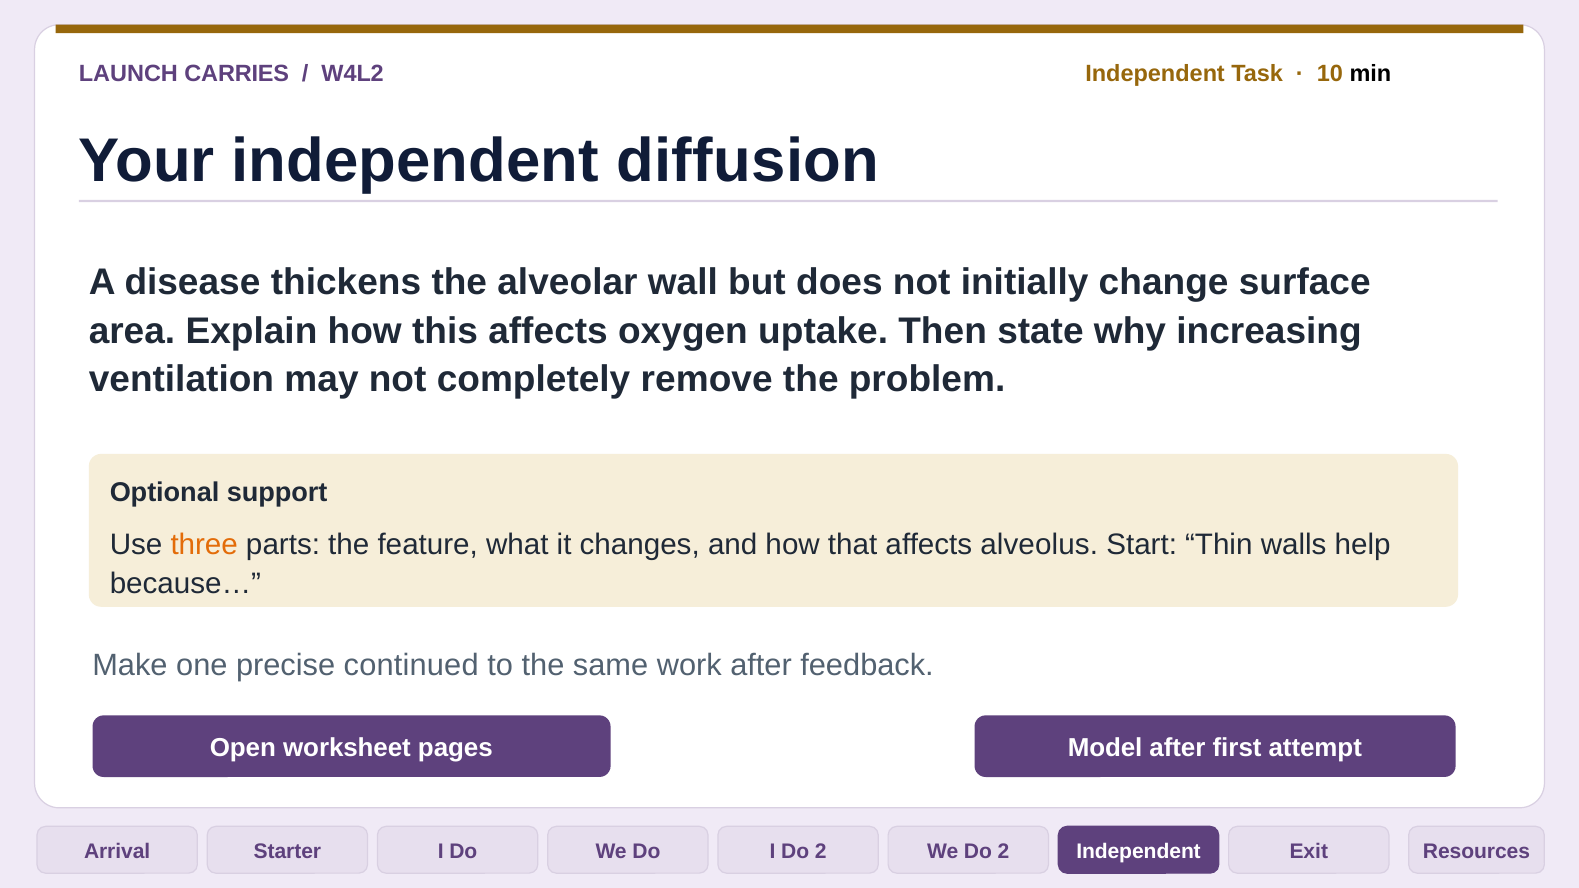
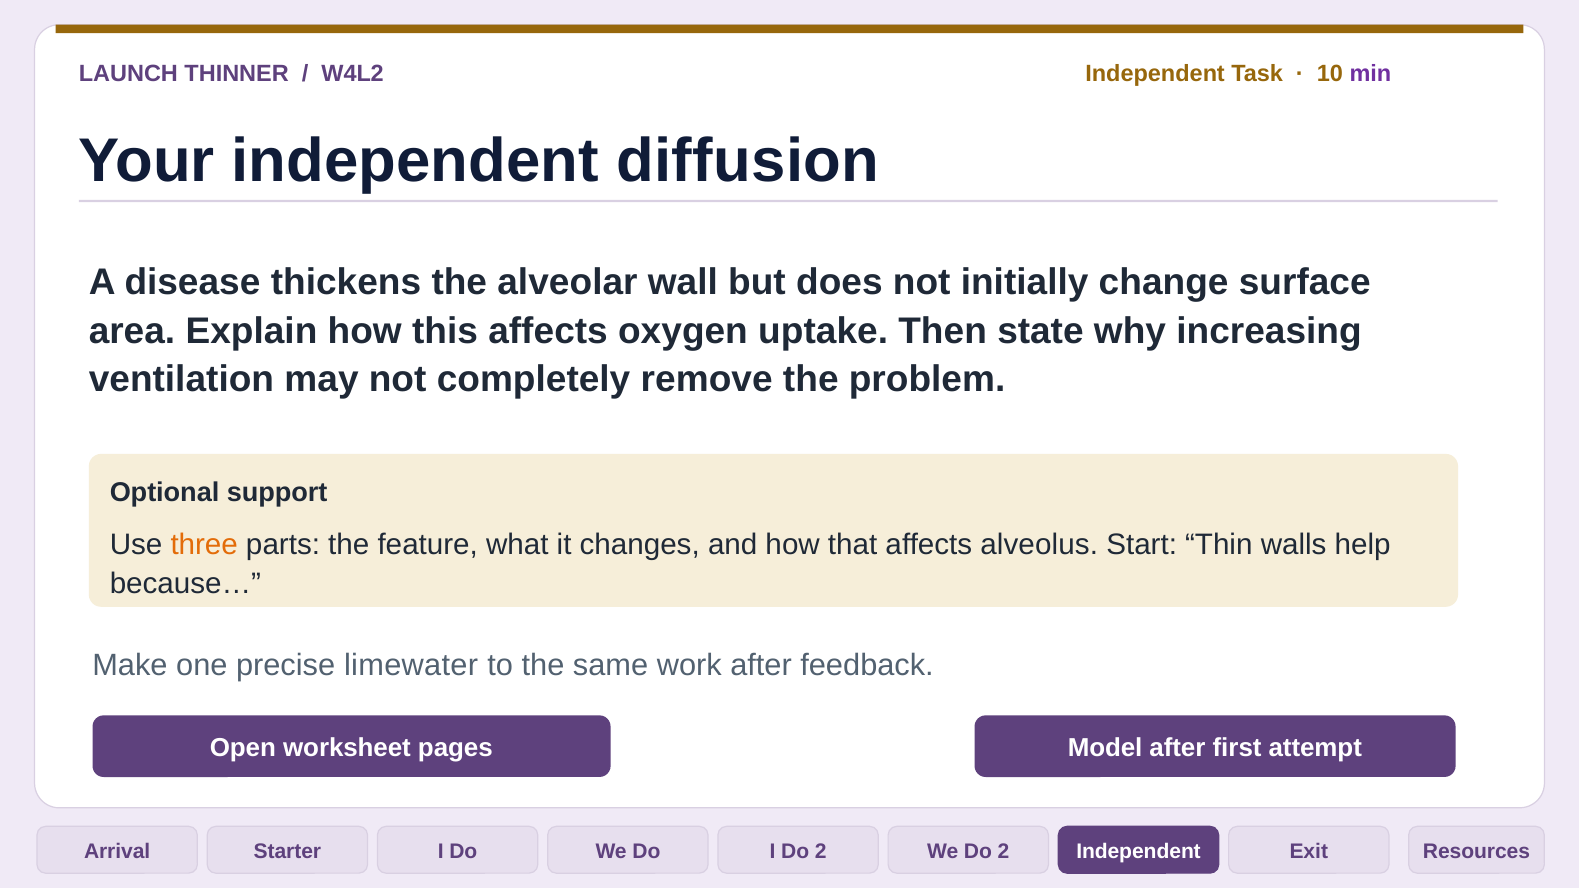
CARRIES: CARRIES -> THINNER (237, 74)
min colour: black -> purple (1370, 74)
continued: continued -> limewater (411, 666)
